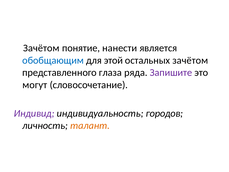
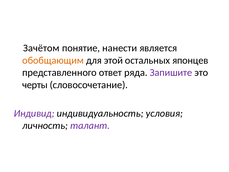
обобщающим colour: blue -> orange (53, 60)
остальных зачётом: зачётом -> японцев (190, 60)
глаза: глаза -> ответ (110, 72)
могут: могут -> черты (35, 85)
городов: городов -> условия (164, 113)
талант colour: orange -> purple (90, 125)
